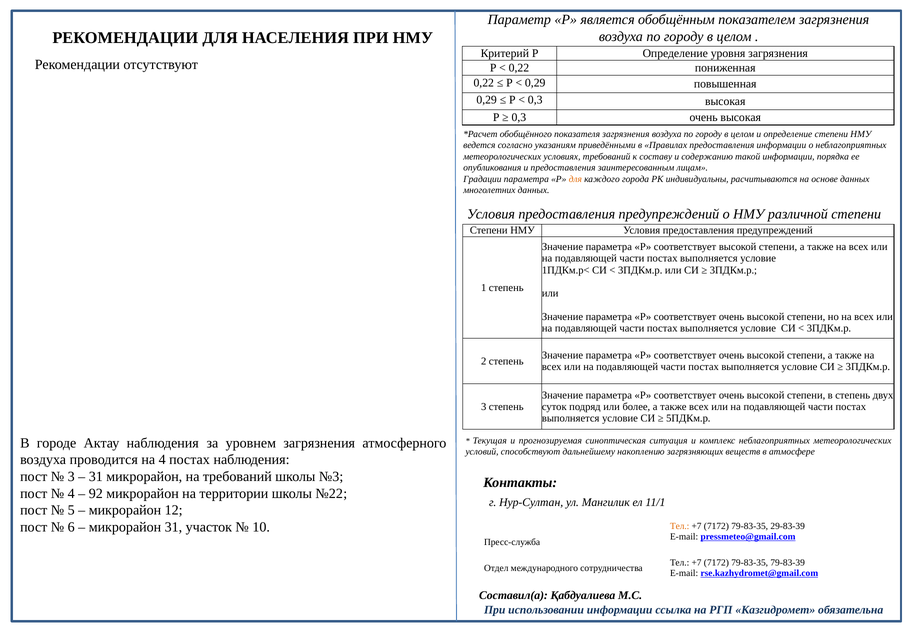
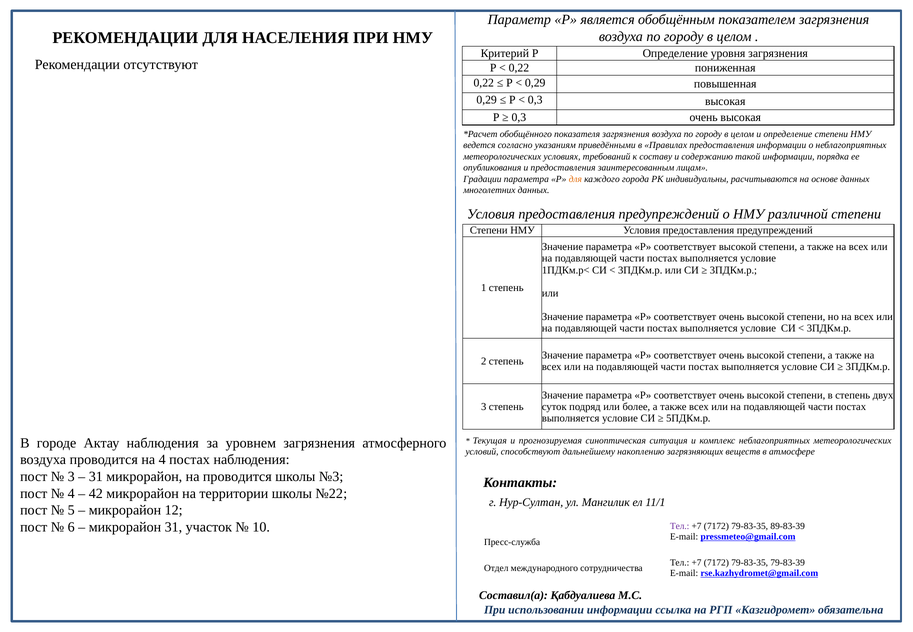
на требований: требований -> проводится (237, 477)
92: 92 -> 42 (96, 494)
Тел colour: orange -> purple (680, 526)
29-83-39: 29-83-39 -> 89-83-39 (788, 526)
